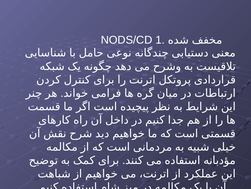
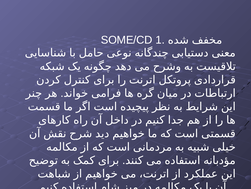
NODS/CD: NODS/CD -> SOME/CD (127, 40)
